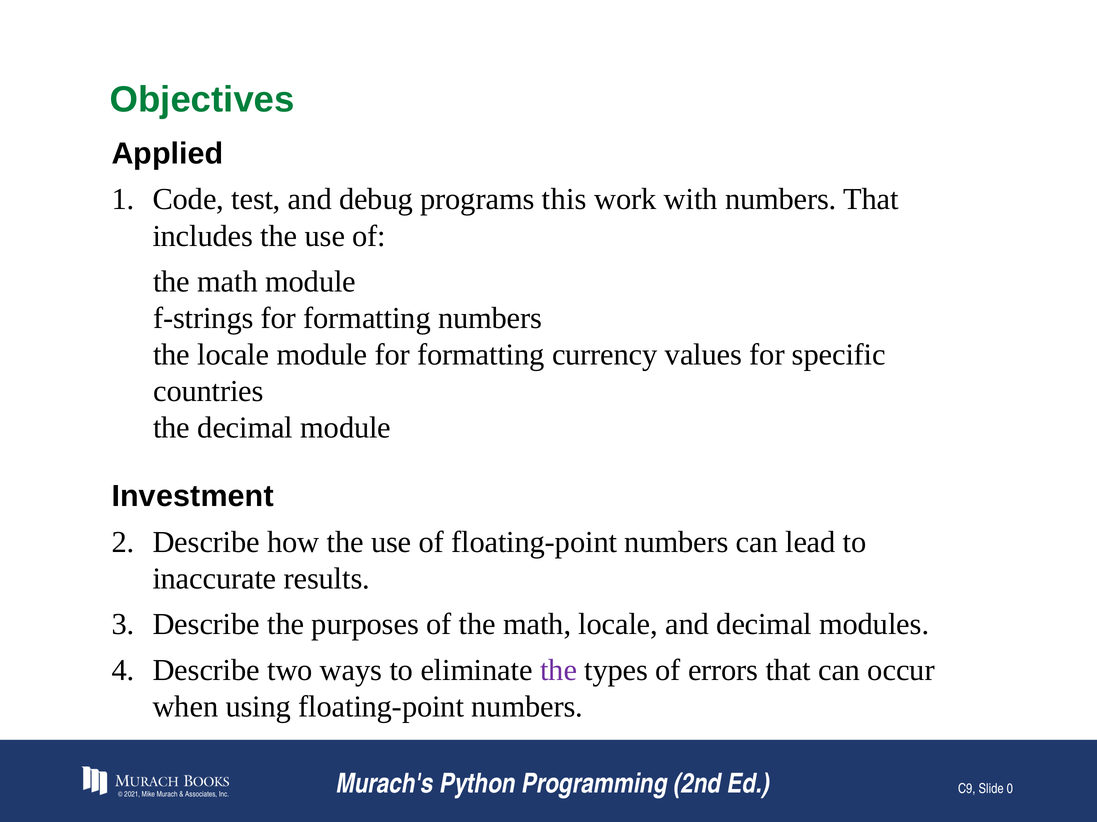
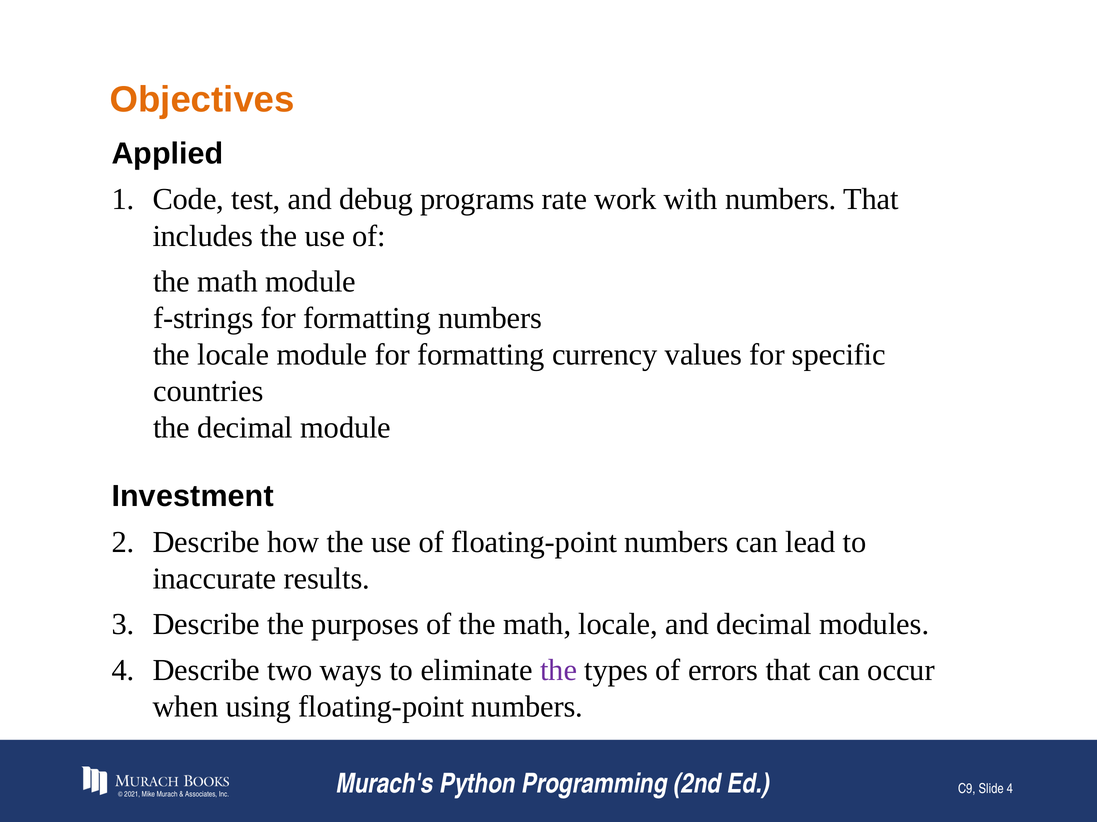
Objectives colour: green -> orange (202, 100)
this: this -> rate (564, 200)
Slide 0: 0 -> 4 (1010, 789)
